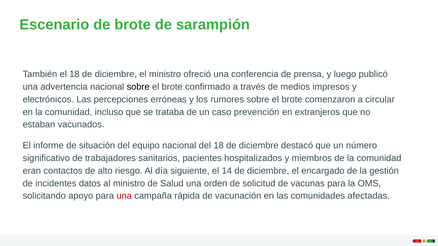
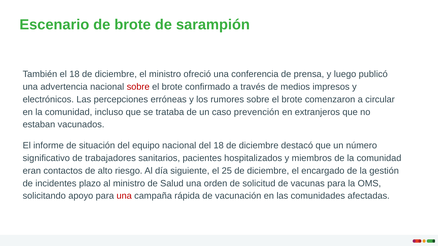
sobre colour: black -> red (138, 87)
14: 14 -> 25 (227, 171)
datos: datos -> plazo (90, 184)
